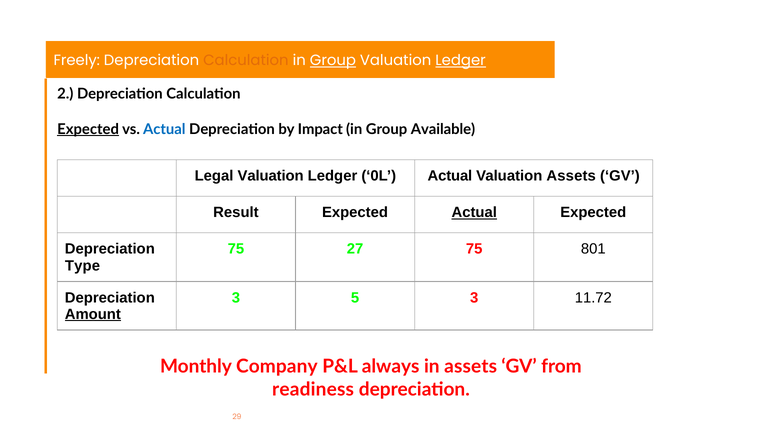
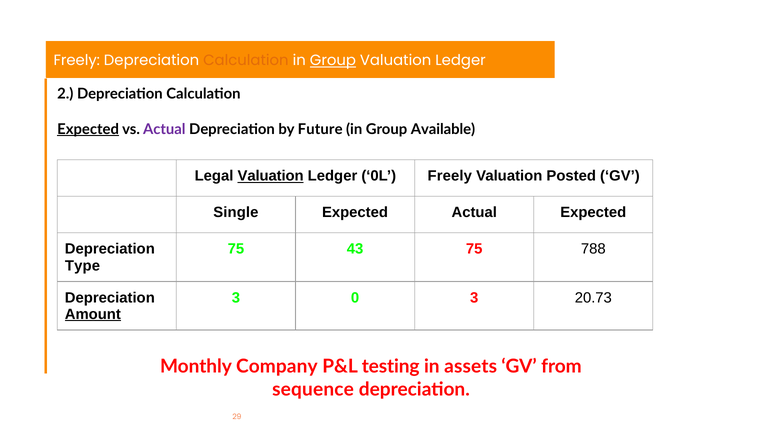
Ledger underline: present -> none (461, 61)
Actual colour: blue -> purple (164, 129)
Impact: Impact -> Future (320, 129)
Valuation underline: none -> present (271, 176)
0L Actual: Actual -> Freely (450, 176)
Valuation Assets: Assets -> Posted (571, 176)
Result: Result -> Single (236, 213)
Actual underline: present -> none (474, 213)
27: 27 -> 43 (355, 249)
801: 801 -> 788 (593, 249)
5: 5 -> 0 (355, 298)
11.72: 11.72 -> 20.73 (593, 298)
always: always -> testing (391, 367)
readiness: readiness -> sequence (313, 390)
